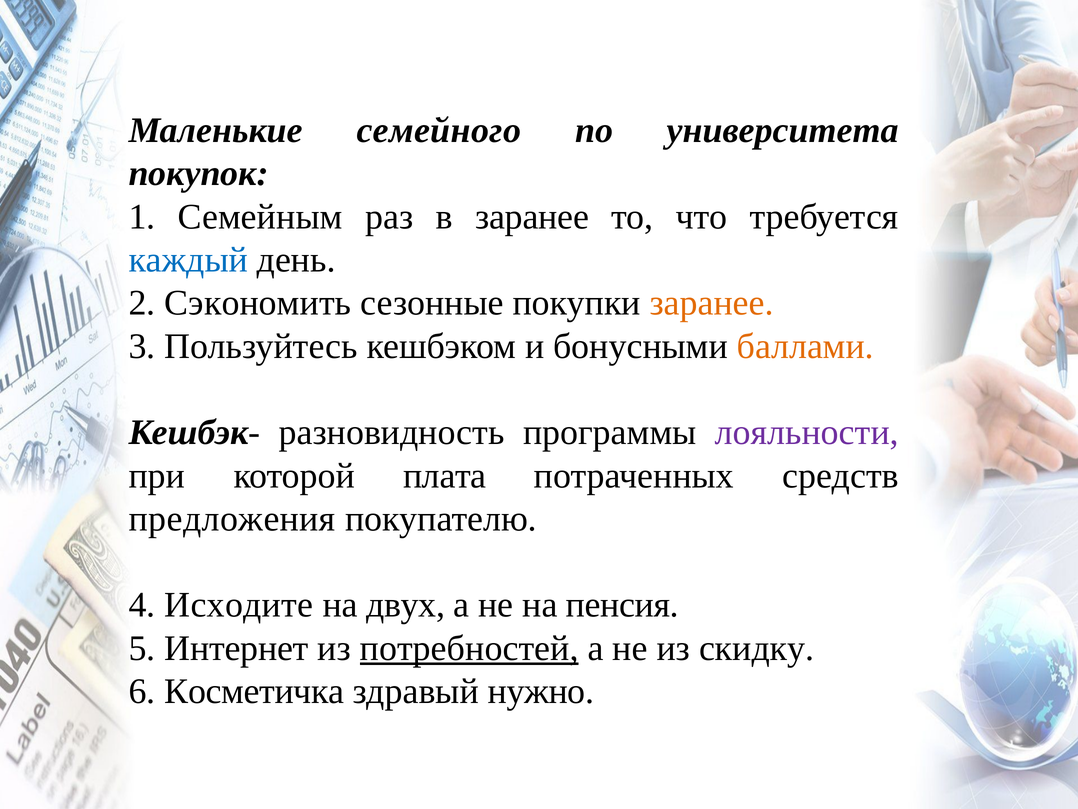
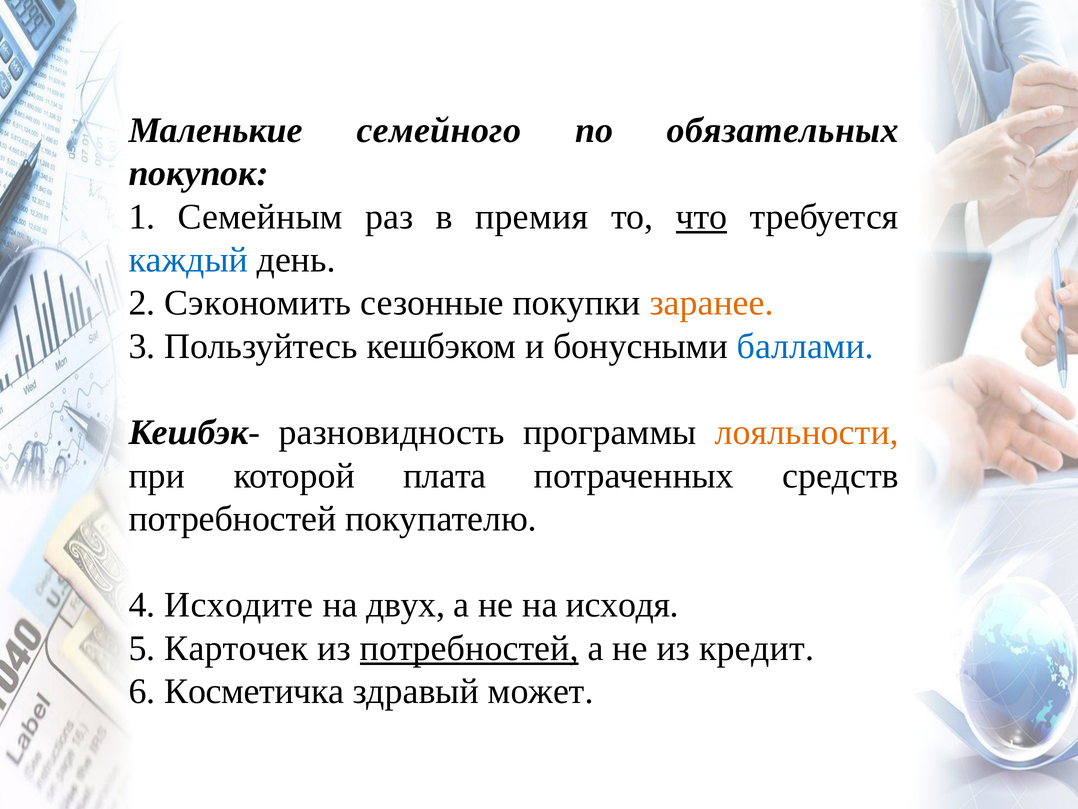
университета: университета -> обязательных (783, 130)
в заранее: заранее -> премия (532, 217)
что underline: none -> present (702, 217)
баллами colour: orange -> blue (805, 346)
лояльности colour: purple -> orange (807, 432)
предложения: предложения -> потребностей (232, 518)
пенсия: пенсия -> исходя (622, 605)
Интернет: Интернет -> Карточек (236, 648)
скидку: скидку -> кредит (757, 648)
нужно: нужно -> может (541, 691)
